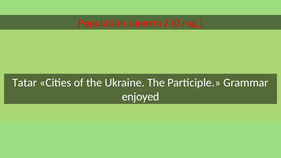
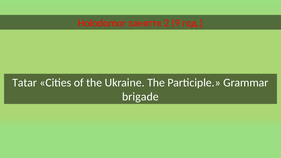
Population: Population -> Holodomor (102, 23)
0: 0 -> 9 (176, 23)
enjoyed: enjoyed -> brigade (140, 97)
